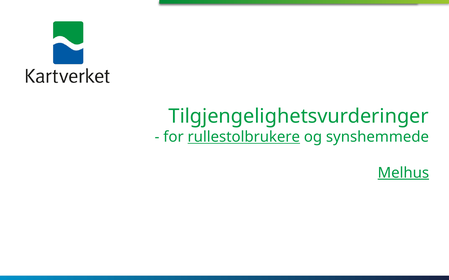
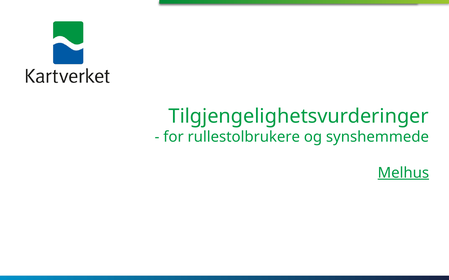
rullestolbrukere underline: present -> none (244, 137)
